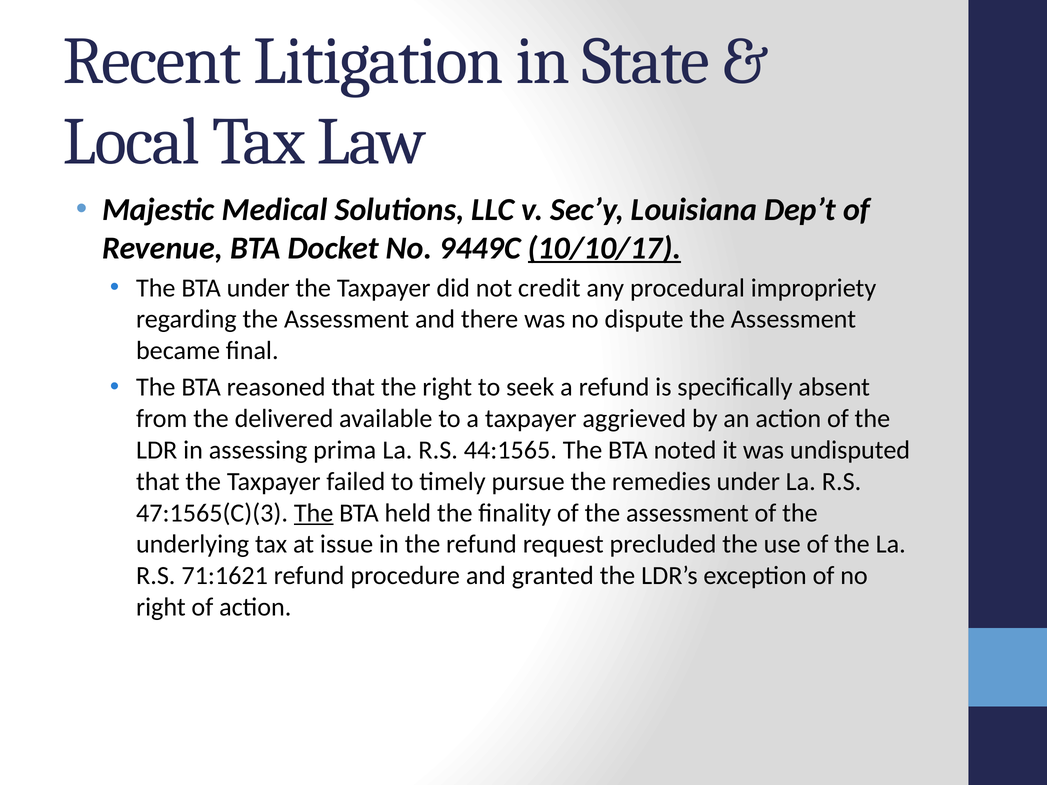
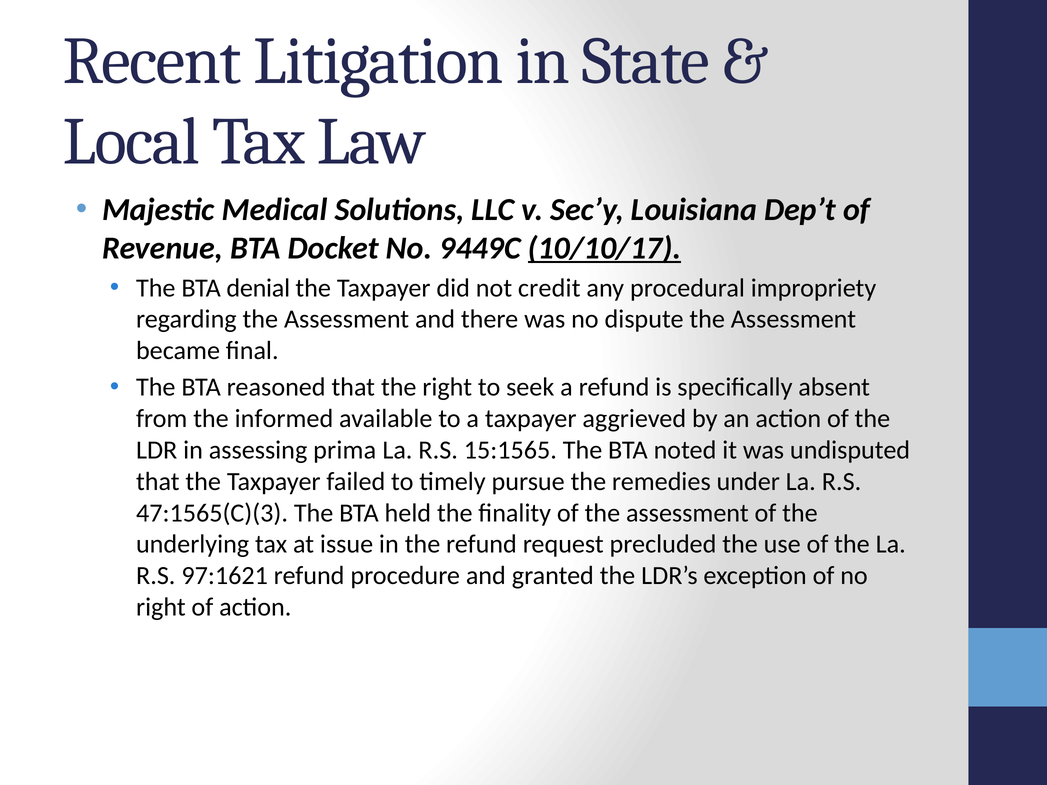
BTA under: under -> denial (258, 288)
delivered: delivered -> informed (284, 419)
44:1565: 44:1565 -> 15:1565 (510, 450)
The underline: present -> none (314, 513)
71:1621: 71:1621 -> 97:1621 (225, 576)
